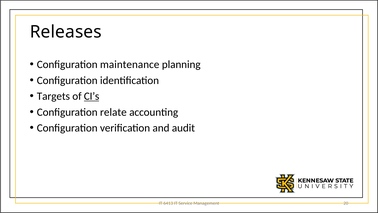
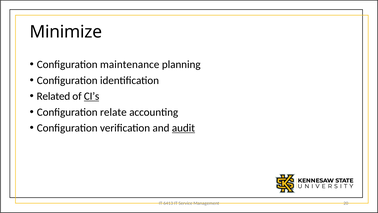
Releases: Releases -> Minimize (66, 32)
Targets: Targets -> Related (53, 96)
audit underline: none -> present (183, 128)
